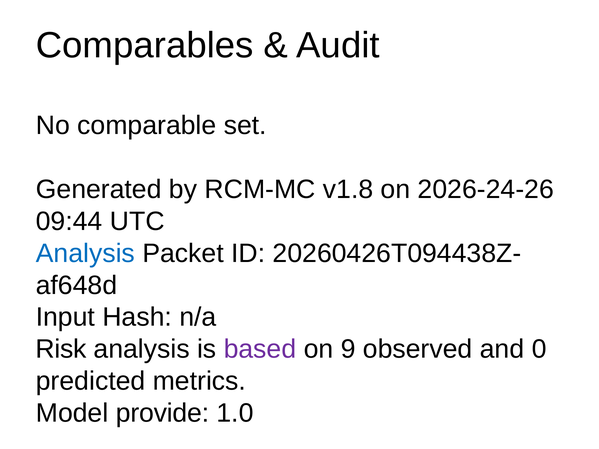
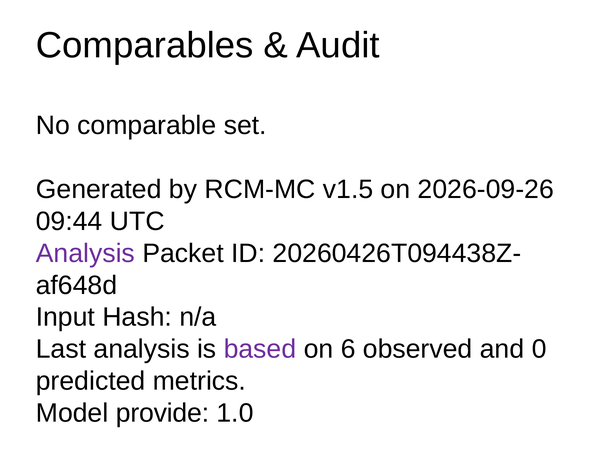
v1.8: v1.8 -> v1.5 (348, 190)
2026-24-26: 2026-24-26 -> 2026-09-26 (486, 190)
Analysis colour: blue -> purple (85, 253)
Risk: Risk -> Last (61, 349)
9: 9 -> 6 (348, 349)
